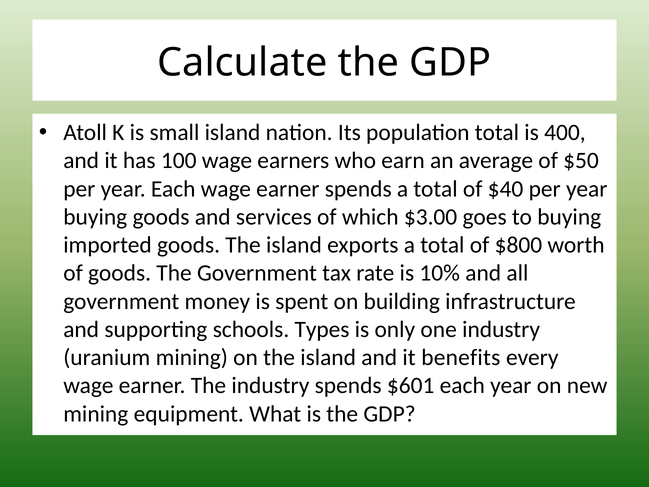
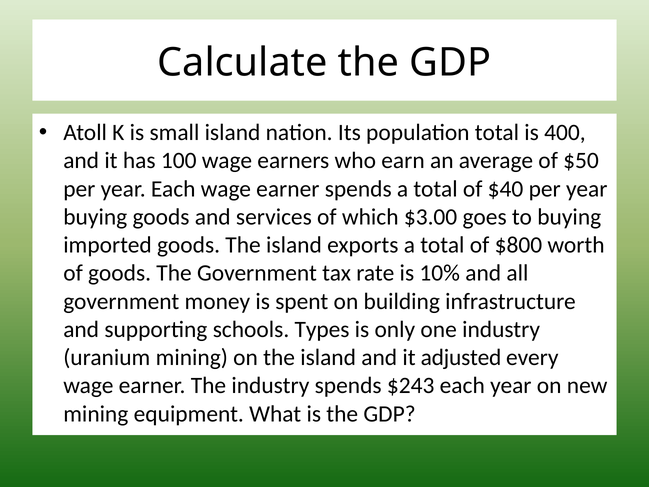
benefits: benefits -> adjusted (461, 357)
$601: $601 -> $243 (411, 385)
